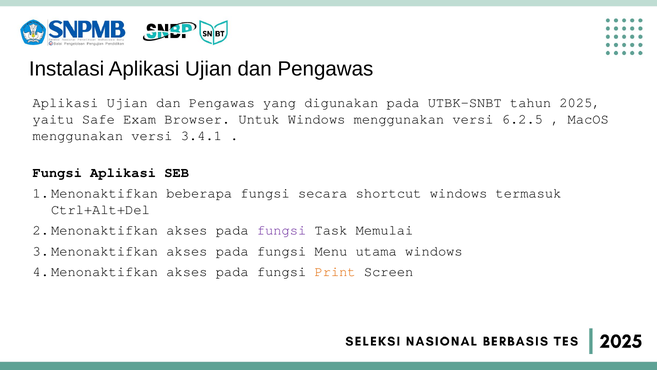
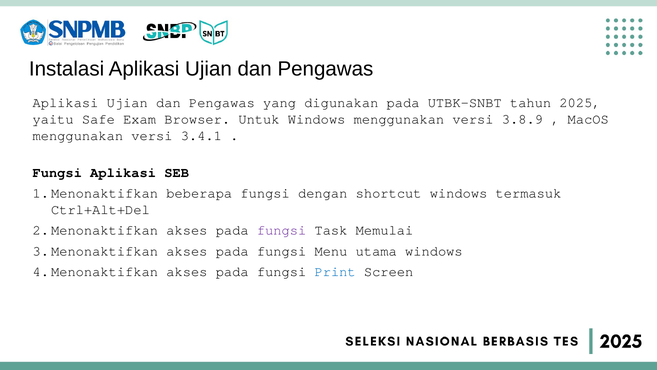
6.2.5: 6.2.5 -> 3.8.9 (522, 119)
secara: secara -> dengan (323, 193)
Print colour: orange -> blue (335, 271)
